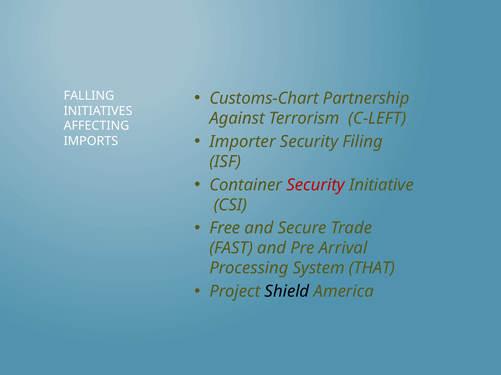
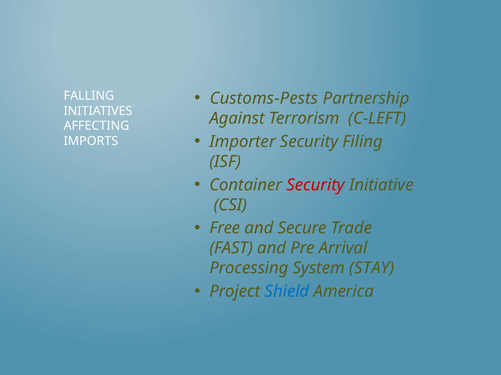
Customs-Chart: Customs-Chart -> Customs-Pests (264, 98)
THAT: THAT -> STAY (372, 269)
Shield colour: black -> blue (287, 292)
